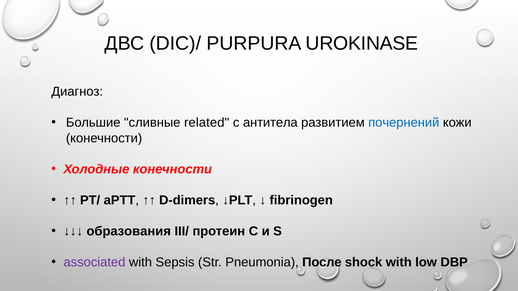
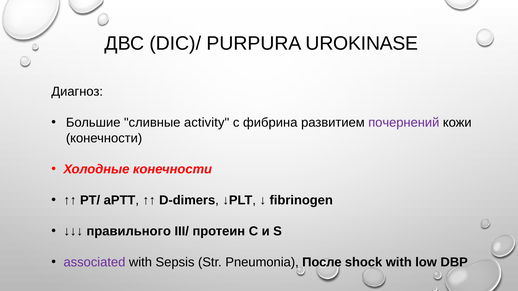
related: related -> activity (207, 123)
антитела: антитела -> фибрина (270, 123)
почернений colour: blue -> purple (404, 123)
образования: образования -> правильного (129, 232)
